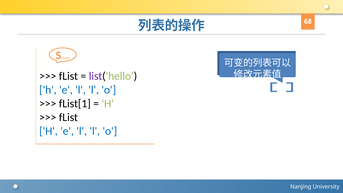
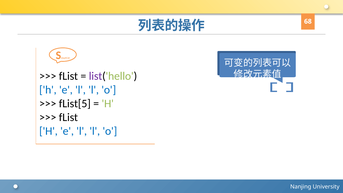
fList[1: fList[1 -> fList[5 (75, 104)
